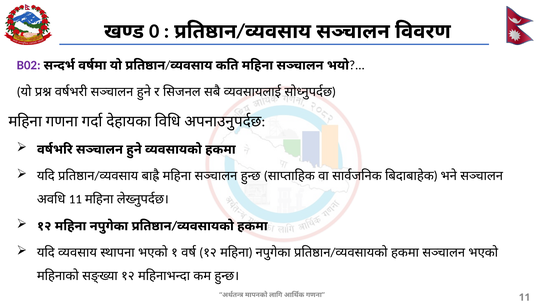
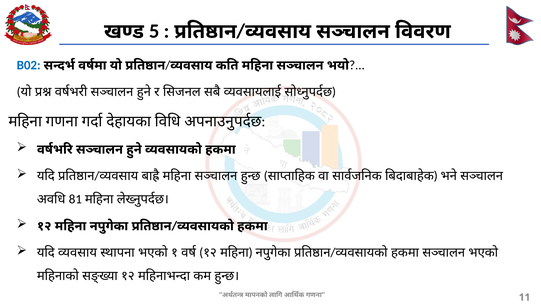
0: 0 -> 5 (154, 31)
B02 colour: purple -> blue (29, 65)
11: 11 -> 81 (75, 200)
